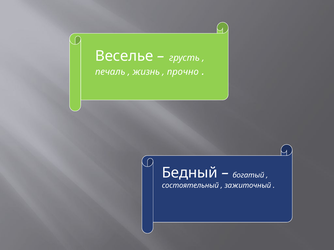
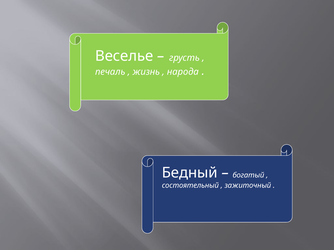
прочно: прочно -> народа (183, 72)
